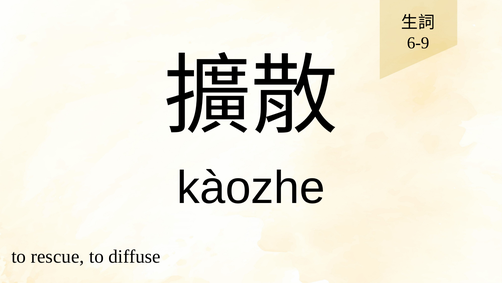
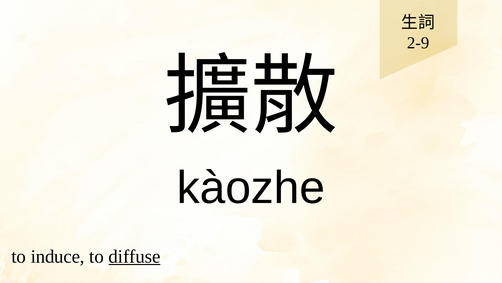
6-9: 6-9 -> 2-9 (418, 43)
rescue: rescue -> induce (58, 256)
diffuse underline: none -> present (135, 256)
